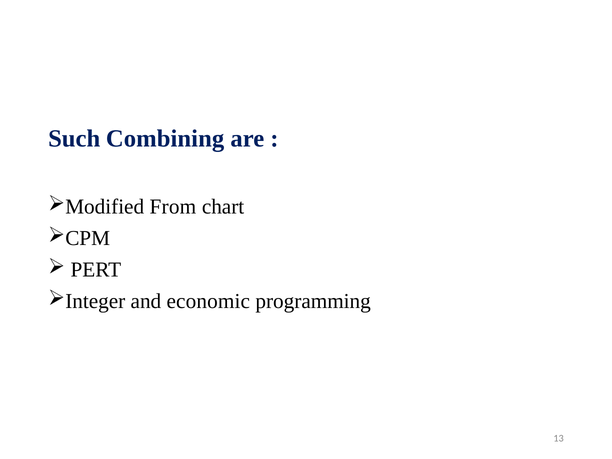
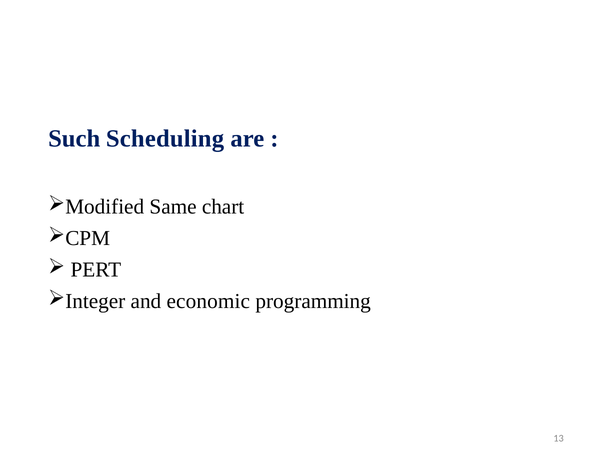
Combining: Combining -> Scheduling (165, 138)
From: From -> Same (173, 207)
